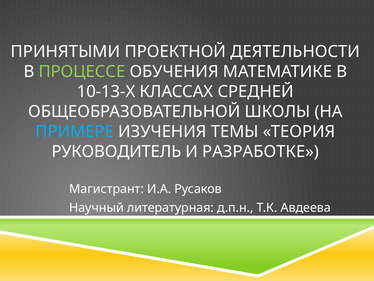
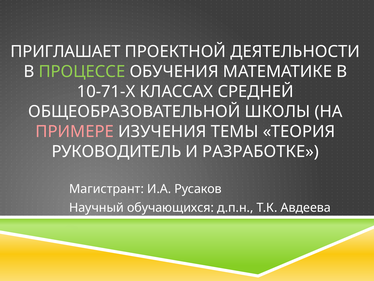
ПРИНЯТЫМИ: ПРИНЯТЫМИ -> ПРИГЛАШАЕТ (66, 52)
10-13-Х: 10-13-Х -> 10-71-Х (106, 92)
ПРИМЕРЕ colour: light blue -> pink (75, 131)
литературная: литературная -> обучающихся (170, 207)
